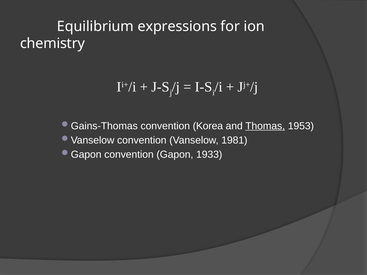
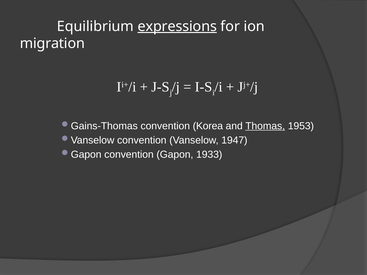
expressions underline: none -> present (177, 26)
chemistry: chemistry -> migration (52, 43)
1981: 1981 -> 1947 (234, 140)
